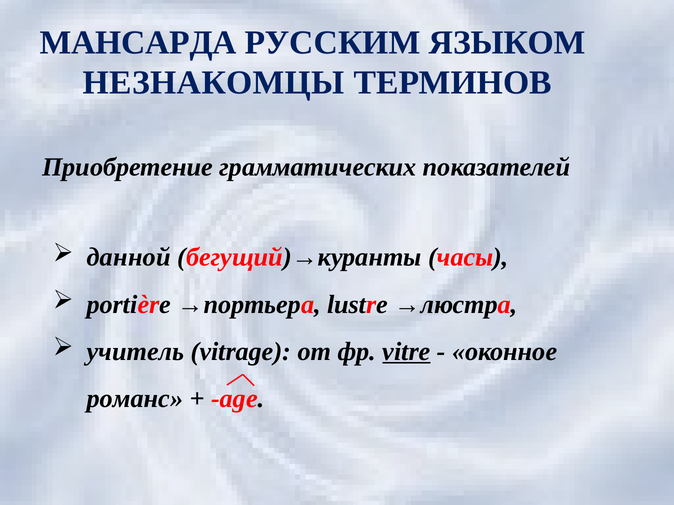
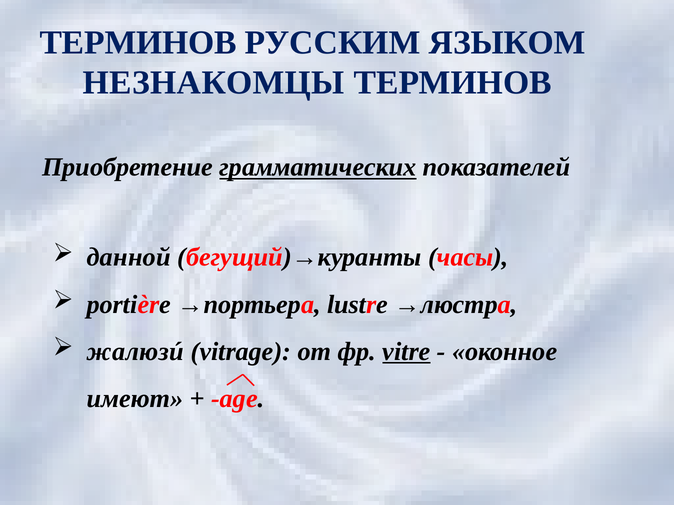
МАНСАРДА: МАНСАРДА -> ТЕРМИНОВ (138, 42)
грамматических underline: none -> present (318, 167)
учитель: учитель -> жалюзú (135, 352)
романс: романс -> имеют (135, 399)
